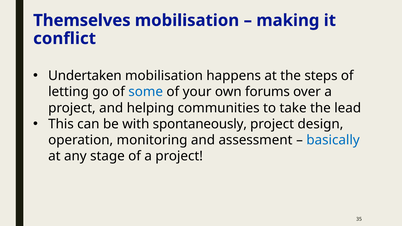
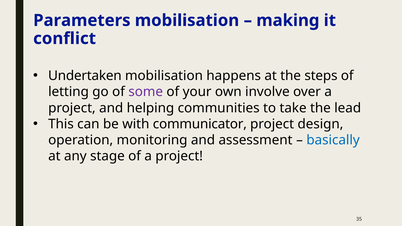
Themselves: Themselves -> Parameters (82, 20)
some colour: blue -> purple (146, 92)
forums: forums -> involve (267, 92)
spontaneously: spontaneously -> communicator (200, 124)
